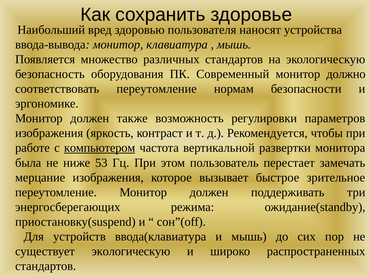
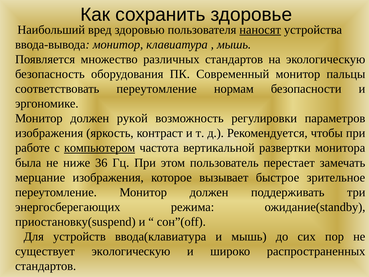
наносят underline: none -> present (260, 30)
должно: должно -> пальцы (346, 74)
также: также -> рукой (132, 118)
53: 53 -> 36 (101, 163)
